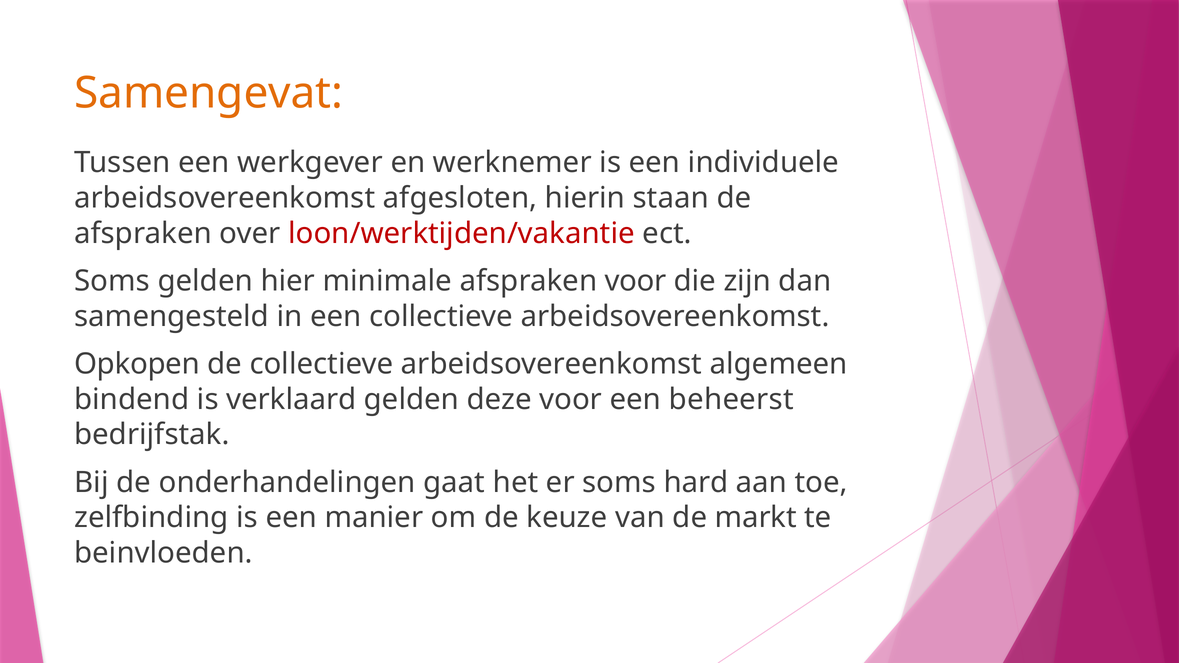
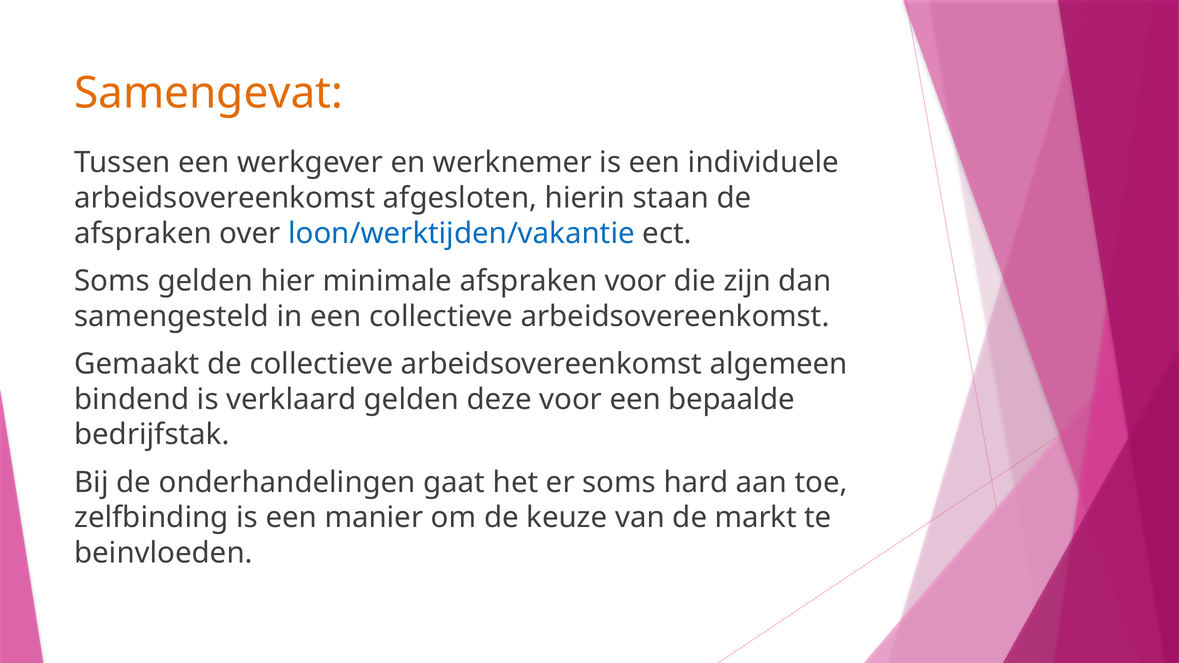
loon/werktijden/vakantie colour: red -> blue (461, 233)
Opkopen: Opkopen -> Gemaakt (137, 364)
beheerst: beheerst -> bepaalde (732, 399)
